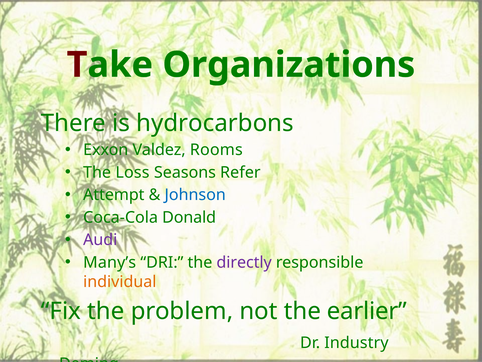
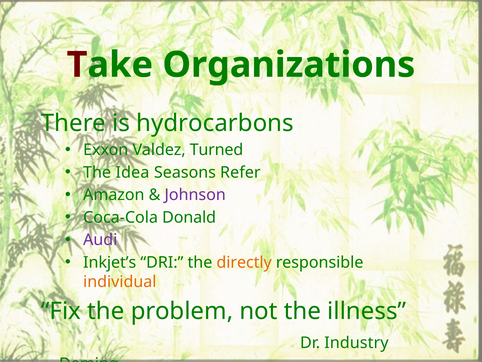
Rooms: Rooms -> Turned (216, 150)
Loss: Loss -> Idea (132, 172)
Attempt: Attempt -> Amazon (114, 195)
Johnson colour: blue -> purple (195, 195)
Many’s: Many’s -> Inkjet’s (110, 262)
directly colour: purple -> orange (244, 262)
earlier: earlier -> illness (367, 311)
